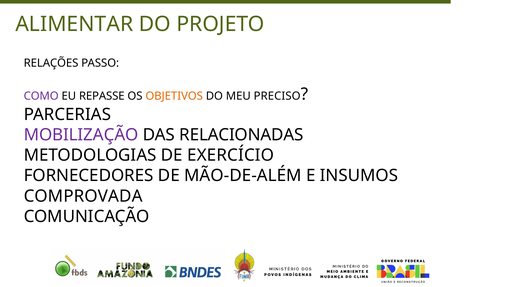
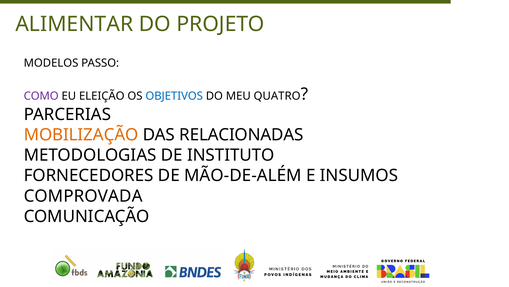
RELAÇÕES: RELAÇÕES -> MODELOS (51, 63)
REPASSE: REPASSE -> ELEIÇÃO (102, 96)
OBJETIVOS colour: orange -> blue (174, 96)
PRECISO: PRECISO -> QUATRO (277, 96)
MOBILIZAÇÃO colour: purple -> orange (81, 135)
EXERCÍCIO: EXERCÍCIO -> INSTITUTO (231, 155)
